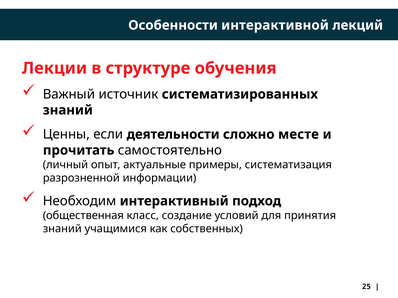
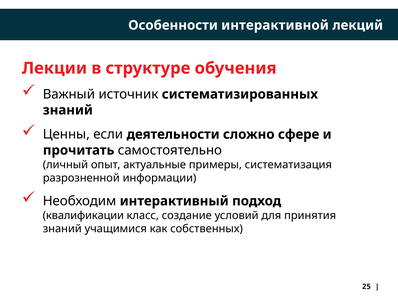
месте: месте -> сфере (299, 135)
общественная: общественная -> квалификации (83, 216)
